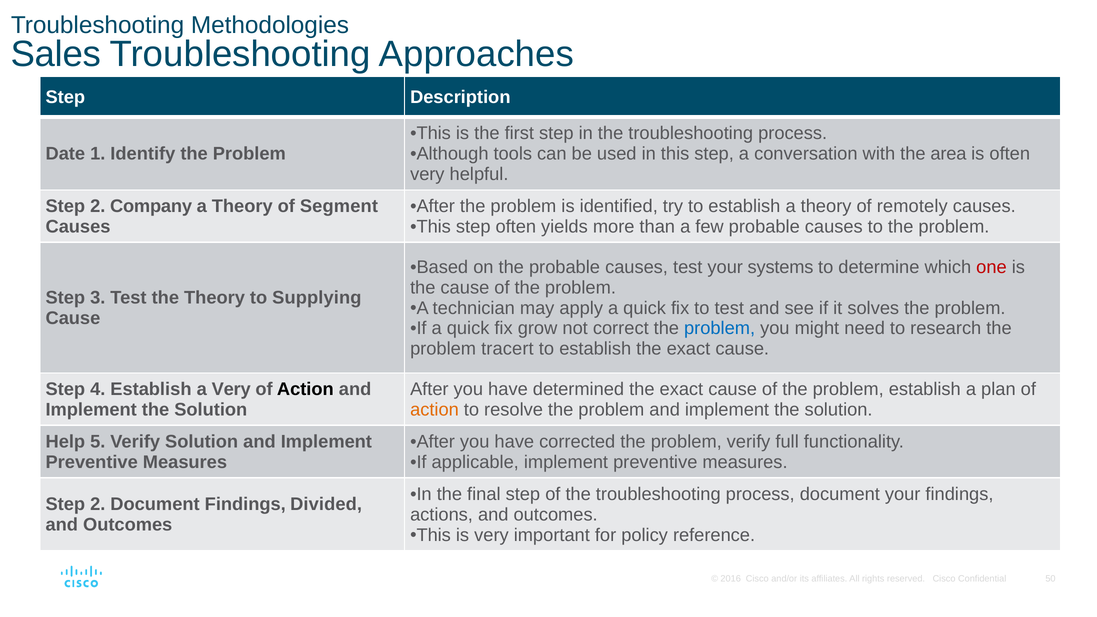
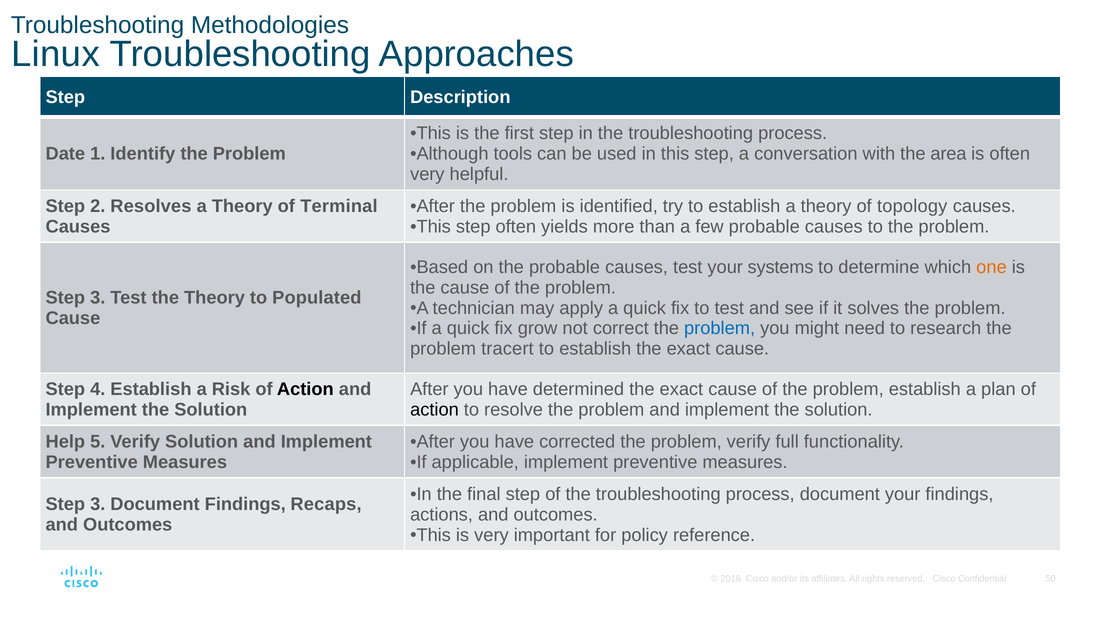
Sales: Sales -> Linux (56, 54)
remotely: remotely -> topology (912, 206)
Company: Company -> Resolves (151, 206)
Segment: Segment -> Terminal (339, 206)
one colour: red -> orange (991, 267)
Supplying: Supplying -> Populated (317, 298)
a Very: Very -> Risk (231, 389)
action colour: orange -> black (434, 410)
2: 2 -> 3 (98, 504)
Divided: Divided -> Recaps (326, 504)
